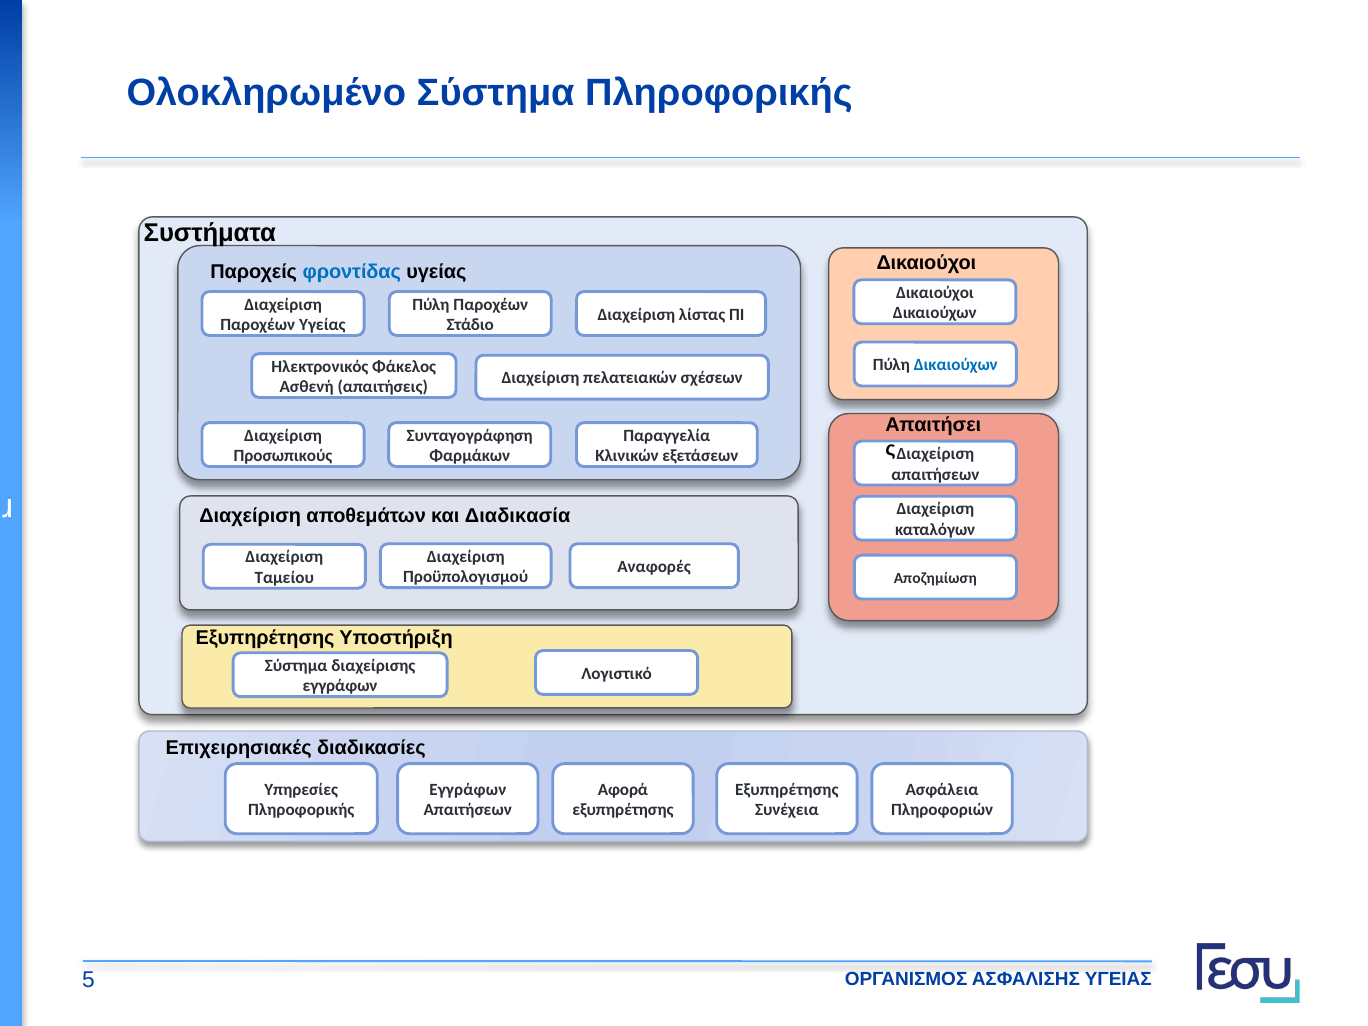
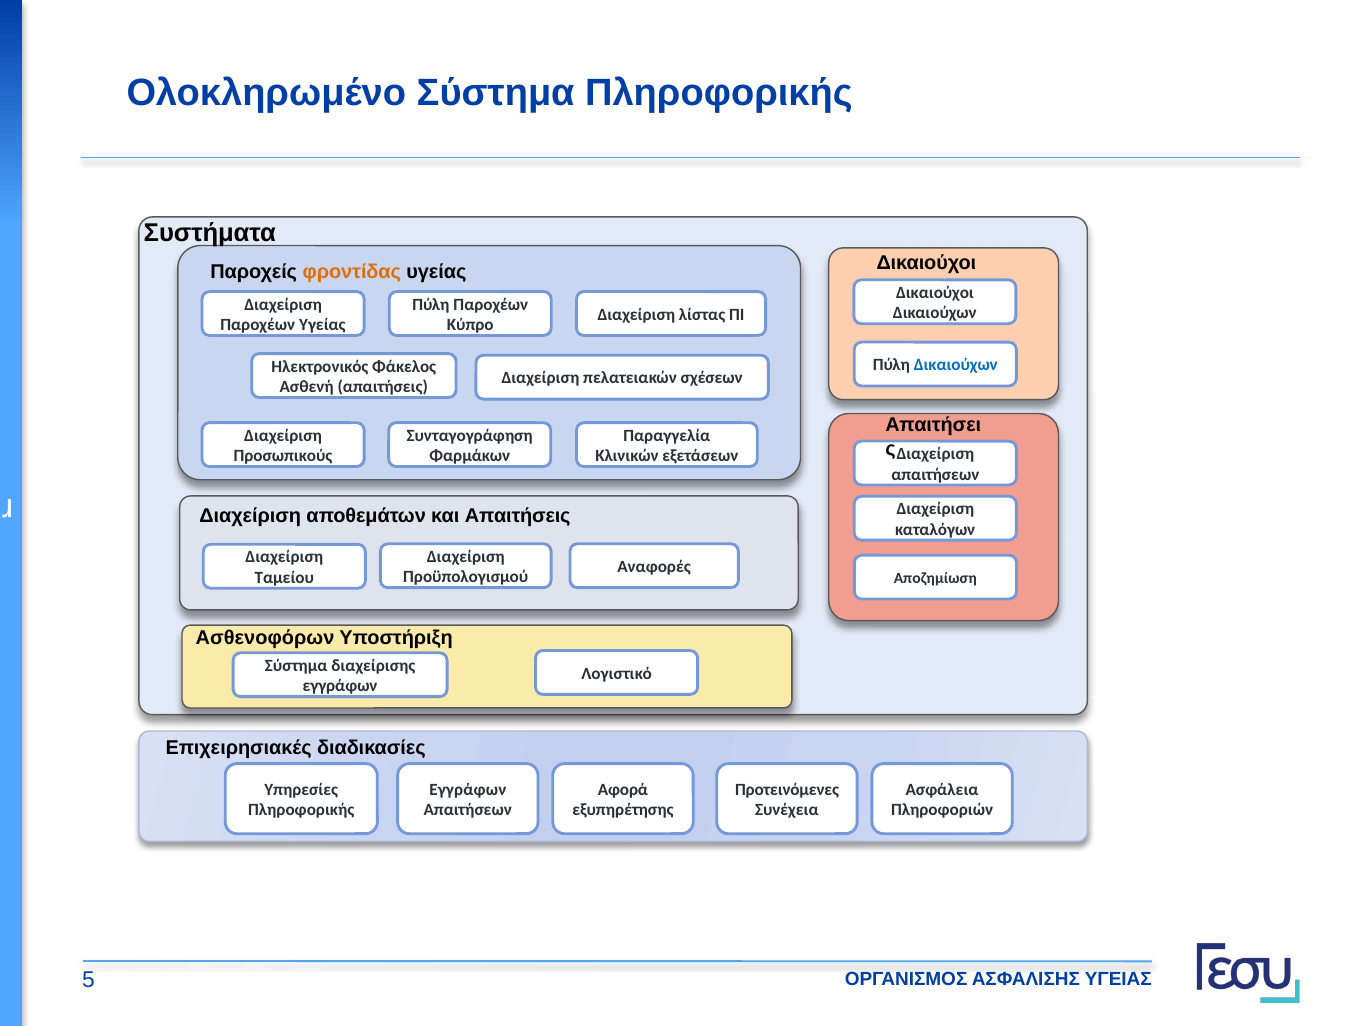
φροντίδας colour: blue -> orange (352, 272)
Στάδιο: Στάδιο -> Κύπρο (470, 325)
και Διαδικασία: Διαδικασία -> Απαιτήσεις (518, 516)
Εξυπηρέτησης: Εξυπηρέτησης -> Ασθενοφόρων (265, 638)
Εξυπηρέτησης: Εξυπηρέτησης -> Προτεινόμενες (787, 790)
